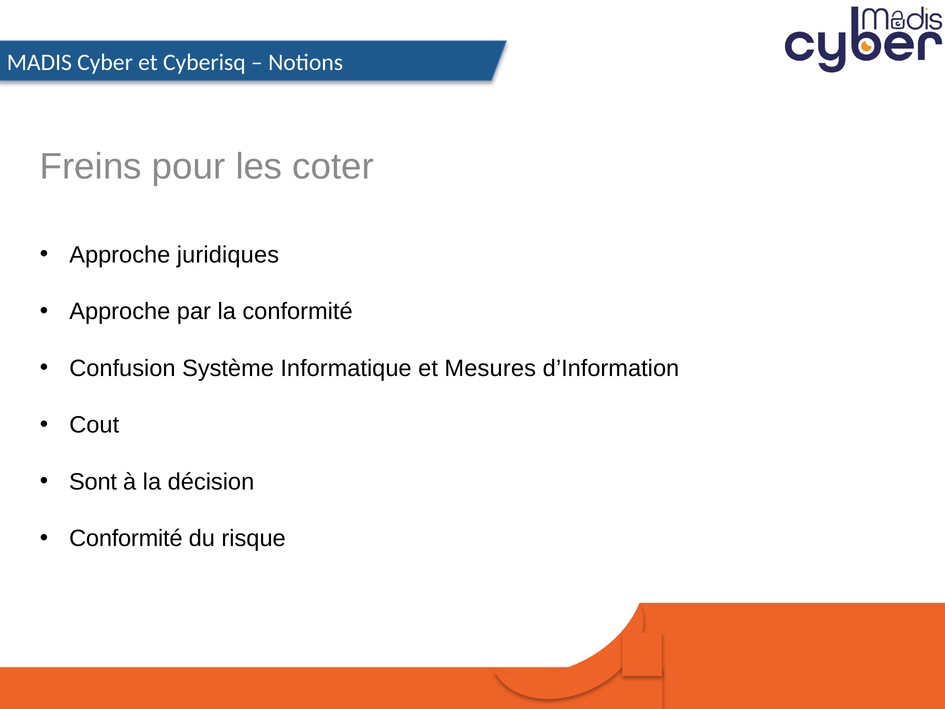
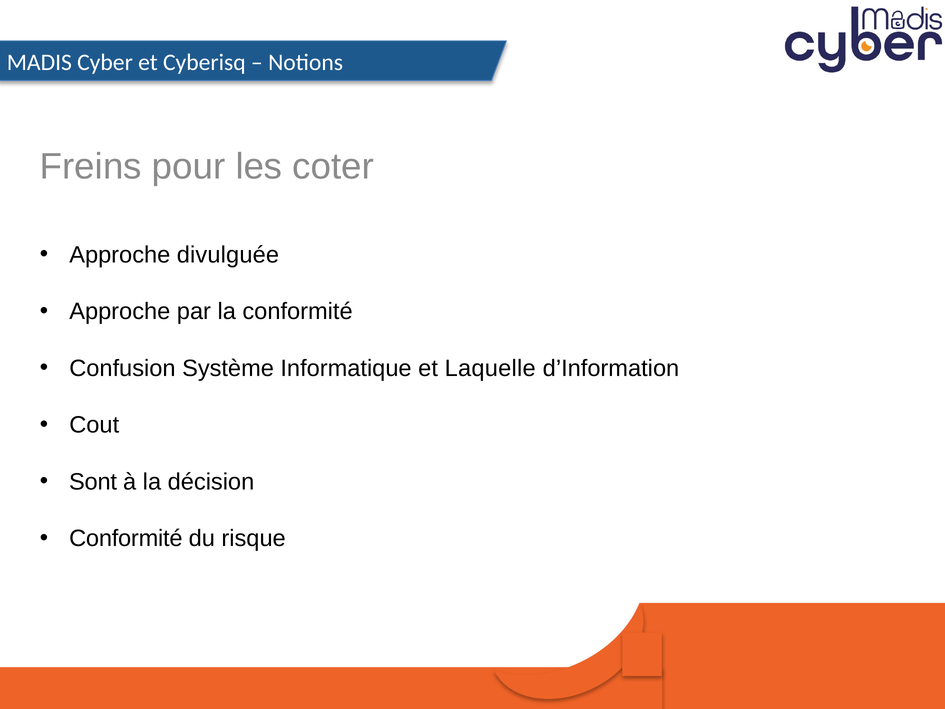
juridiques: juridiques -> divulguée (228, 255)
Mesures: Mesures -> Laquelle (490, 368)
